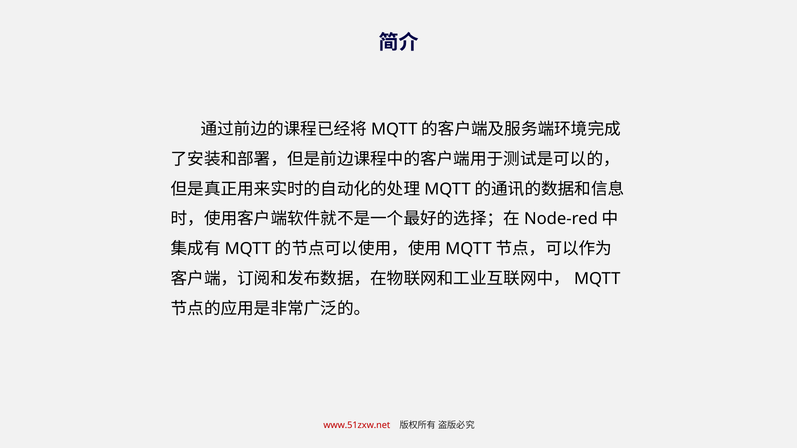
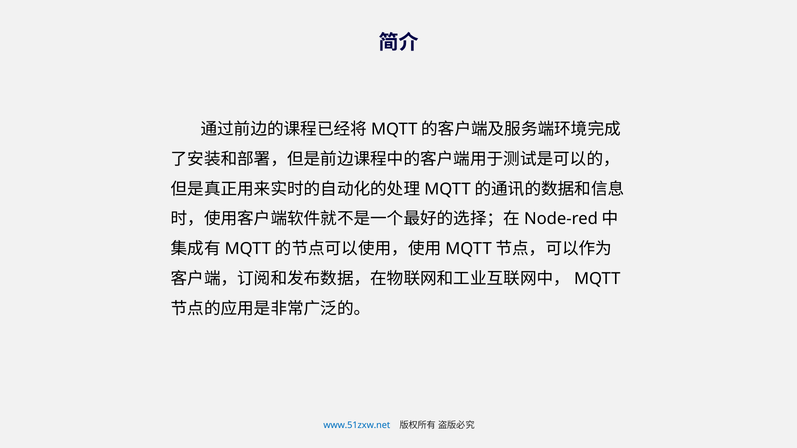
www.51zxw.net colour: red -> blue (357, 425)
